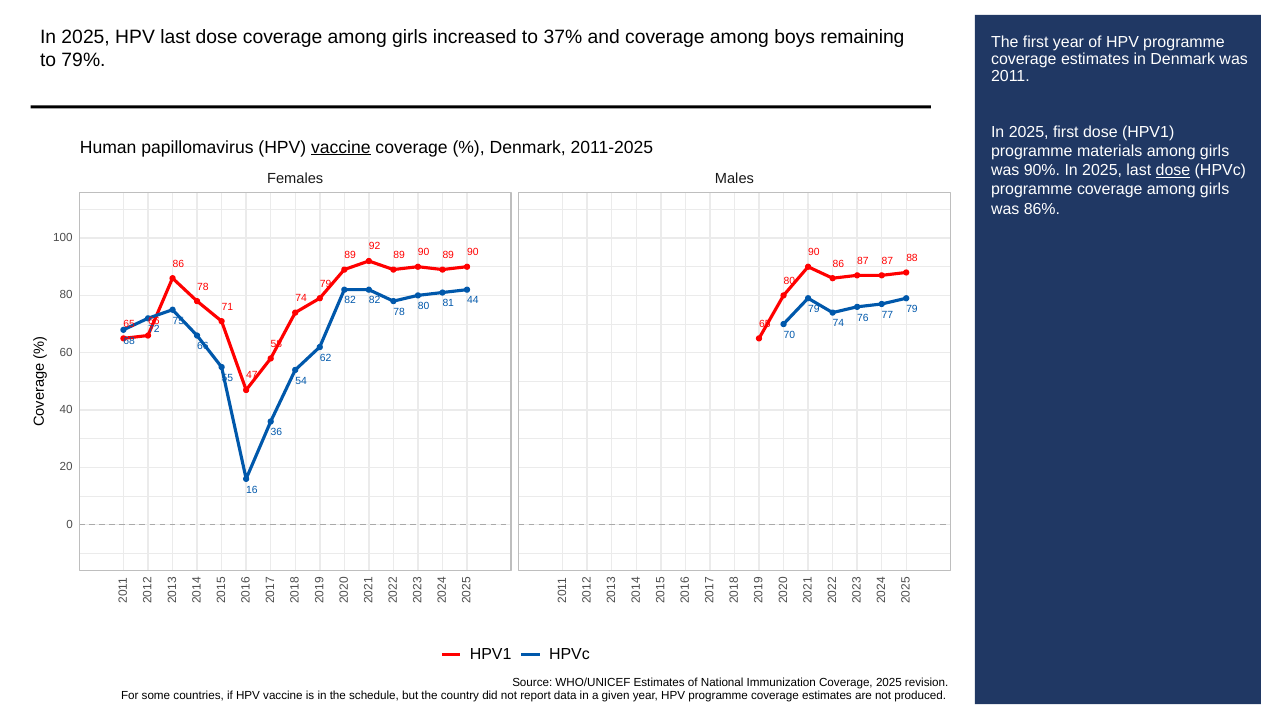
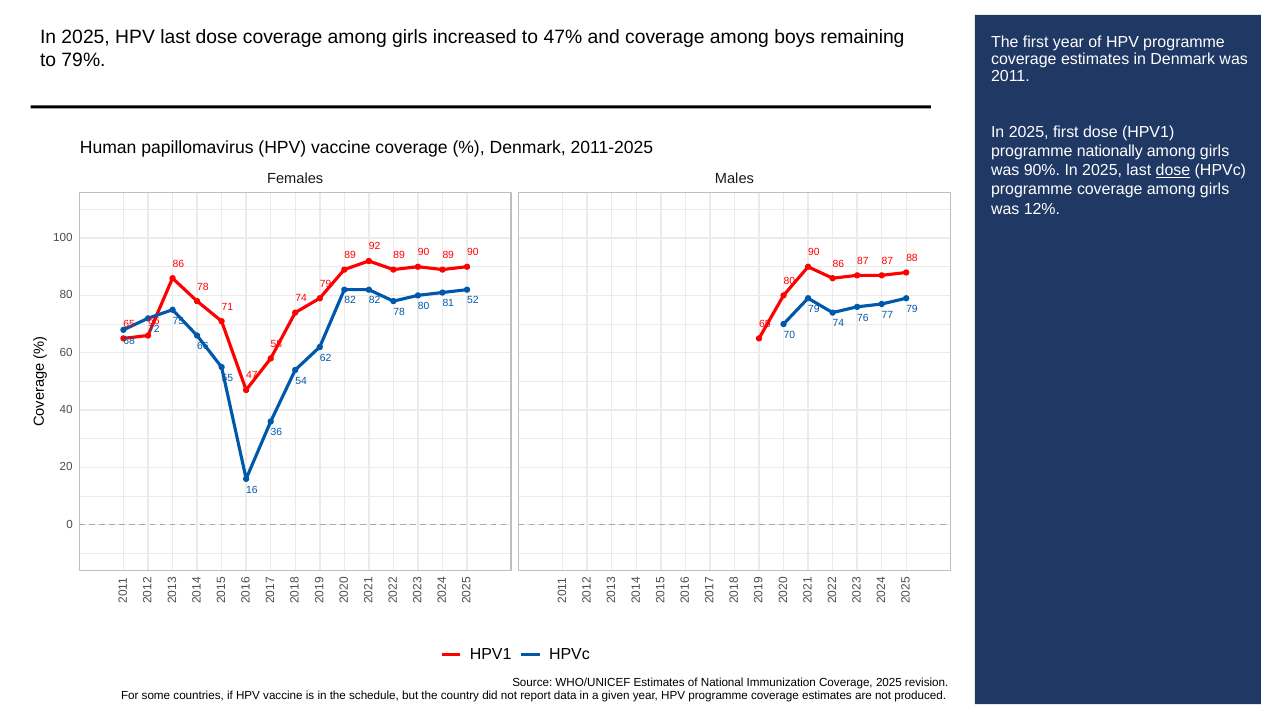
37%: 37% -> 47% (563, 37)
vaccine underline: present -> none (341, 147)
materials: materials -> nationally (1110, 151)
86%: 86% -> 12% (1042, 209)
44: 44 -> 52 (473, 300)
